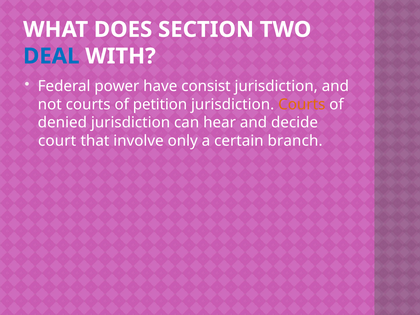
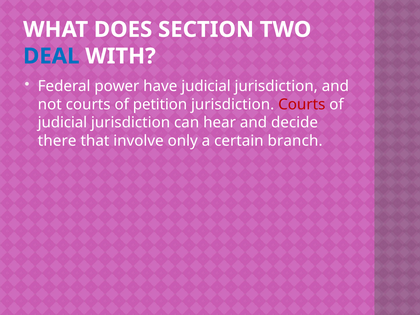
have consist: consist -> judicial (206, 86)
Courts colour: orange -> red (302, 104)
denied: denied -> judicial (62, 123)
court: court -> there (57, 141)
